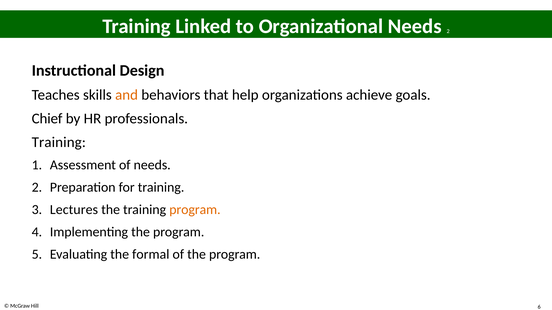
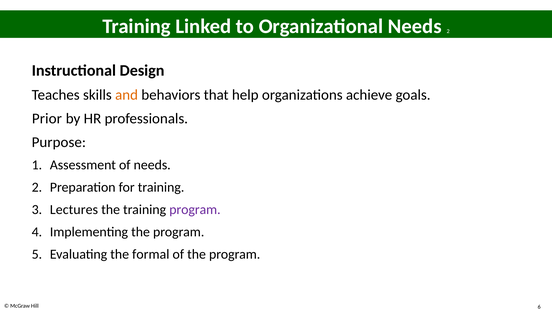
Chief: Chief -> Prior (47, 119)
Training: Training -> Purpose (59, 142)
program colour: orange -> purple (195, 210)
